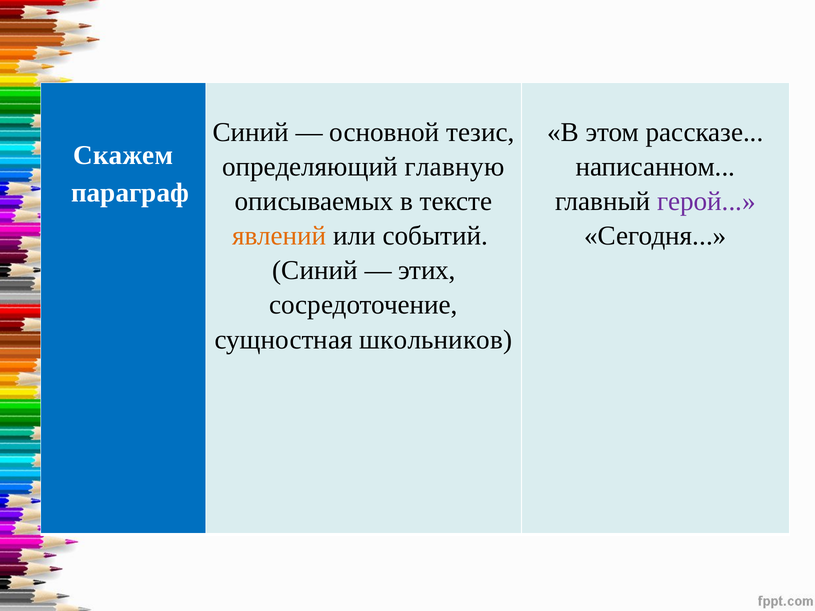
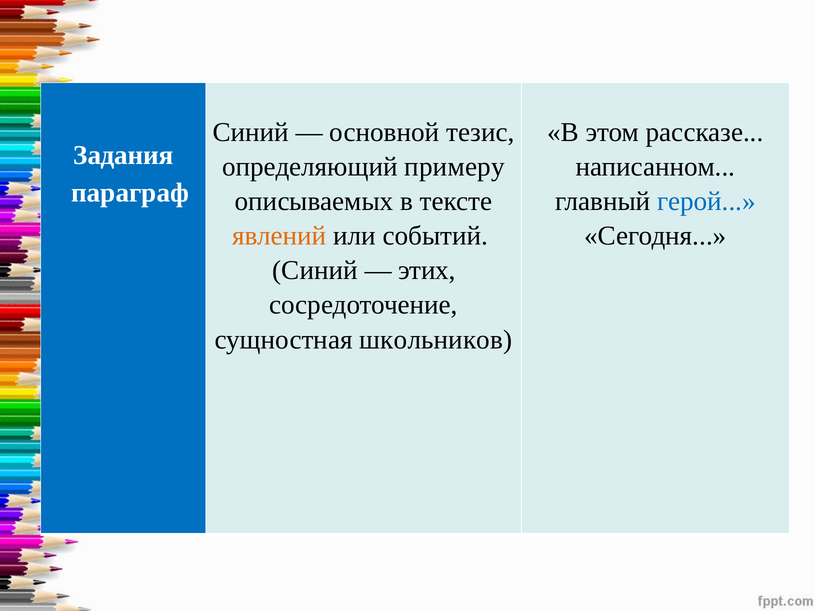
Скажем: Скажем -> Задания (123, 156)
главную: главную -> примеру (455, 167)
герой colour: purple -> blue (707, 202)
